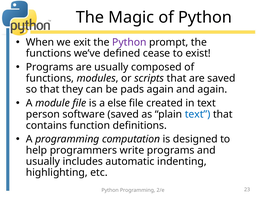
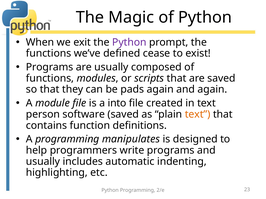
else: else -> into (117, 103)
text colour: blue -> orange (198, 115)
computation: computation -> manipulates (131, 139)
